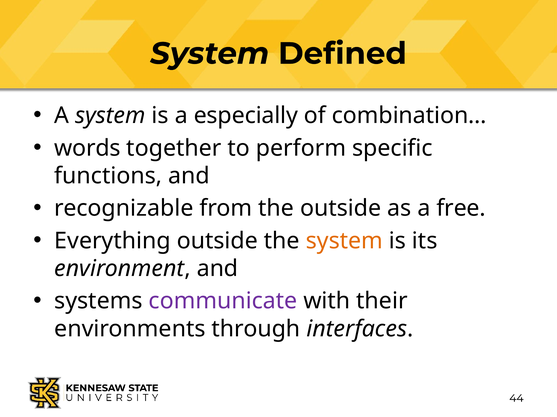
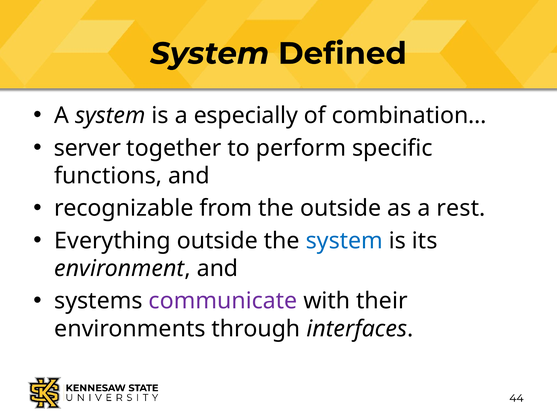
words: words -> server (87, 148)
free: free -> rest (461, 209)
system colour: orange -> blue (344, 241)
